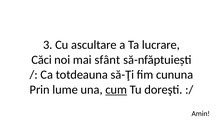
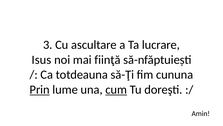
Căci: Căci -> Isus (41, 60)
sfânt: sfânt -> fiinţă (107, 60)
Prin underline: none -> present (40, 89)
